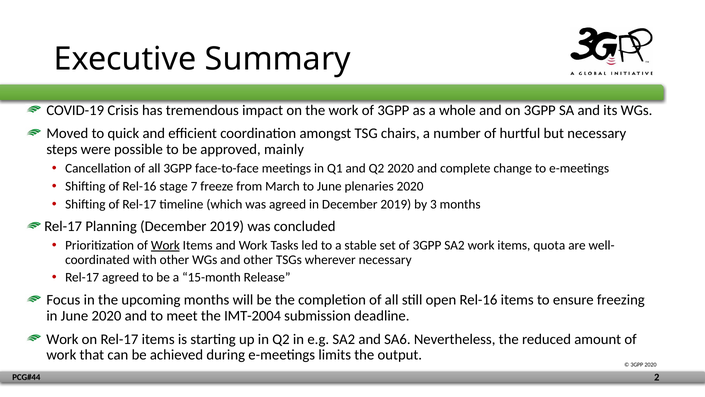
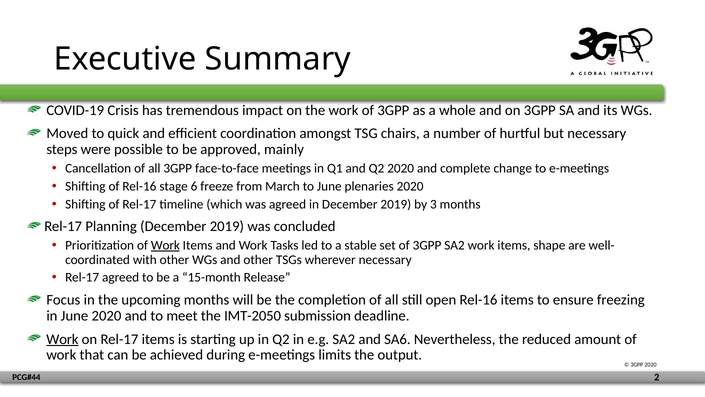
7: 7 -> 6 (194, 186)
quota: quota -> shape (549, 245)
IMT-2004: IMT-2004 -> IMT-2050 (253, 316)
Work underline: none -> present (62, 339)
